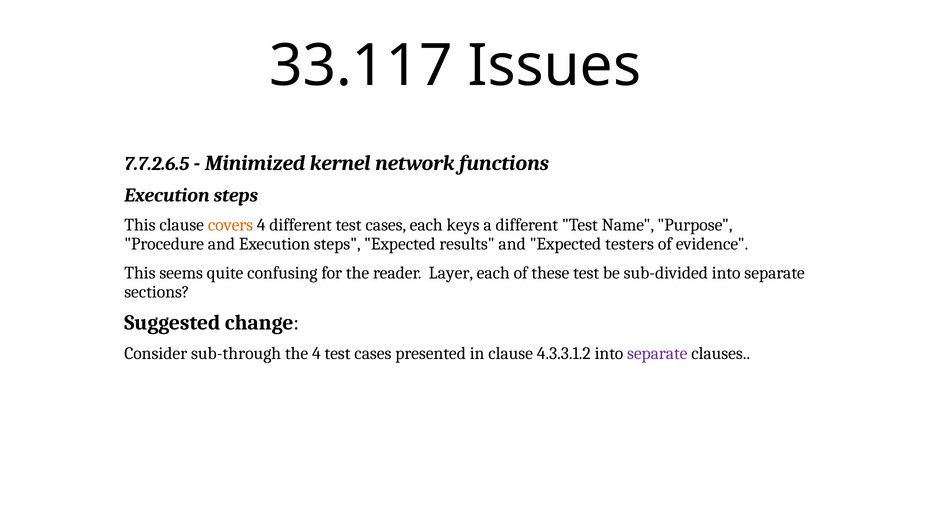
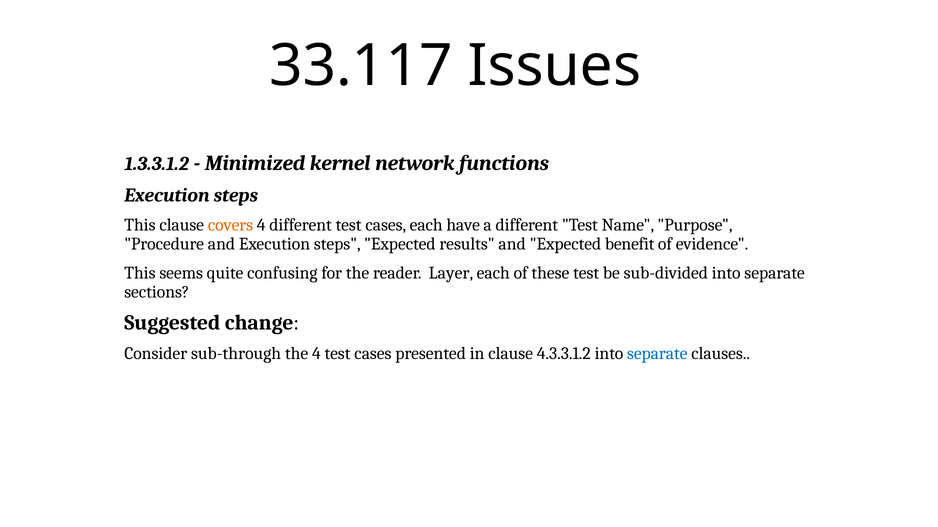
7.7.2.6.5: 7.7.2.6.5 -> 1.3.3.1.2 (157, 164)
keys: keys -> have (463, 225)
testers: testers -> benefit (630, 244)
separate colour: purple -> blue (657, 354)
